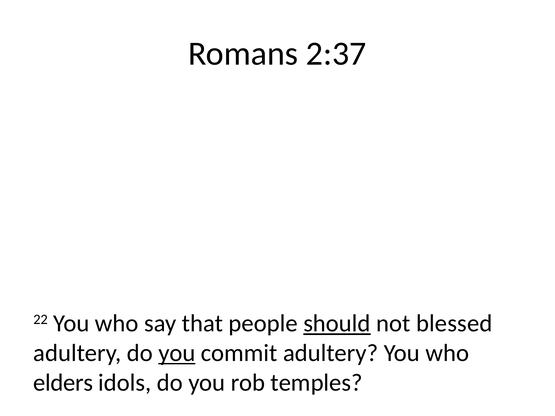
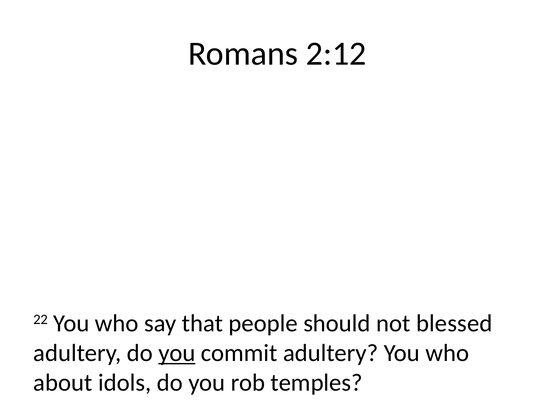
2:37: 2:37 -> 2:12 (336, 54)
should underline: present -> none (337, 324)
elders: elders -> about (63, 383)
